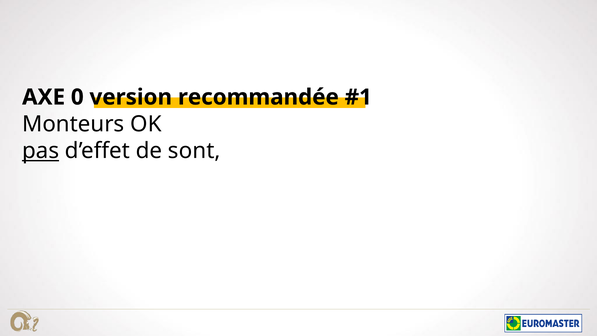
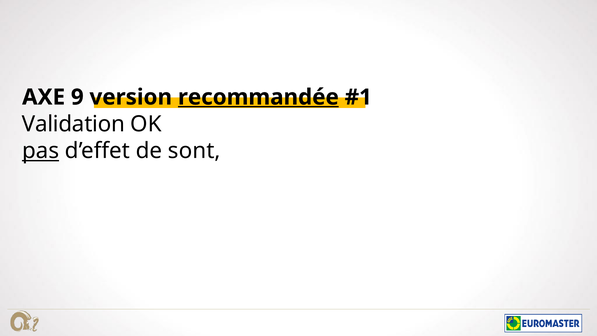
0: 0 -> 9 (77, 97)
recommandée underline: none -> present (258, 97)
Monteurs: Monteurs -> Validation (73, 124)
